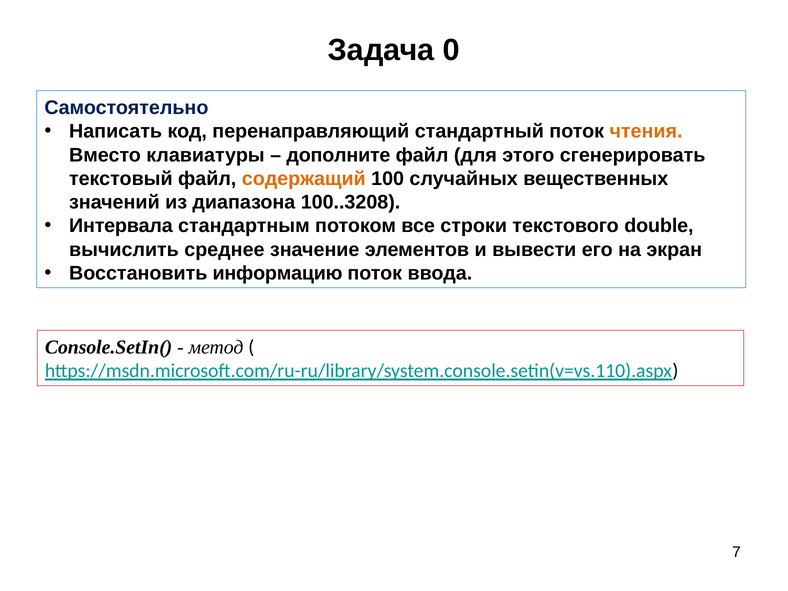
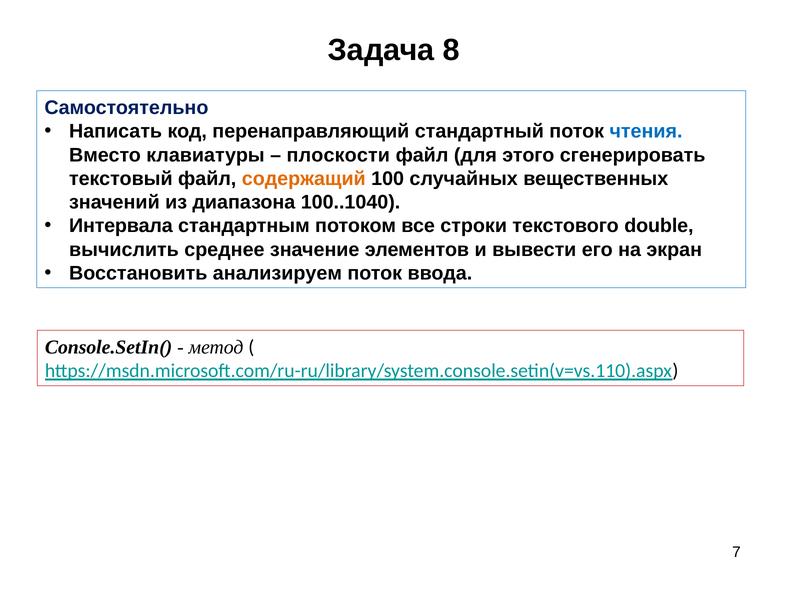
0: 0 -> 8 (451, 50)
чтения colour: orange -> blue (646, 131)
дополните: дополните -> плоскости (338, 155)
100..3208: 100..3208 -> 100..1040 (351, 202)
информацию: информацию -> анализируем (277, 273)
